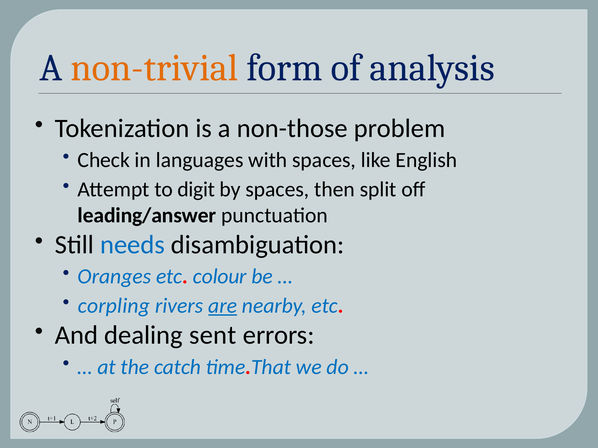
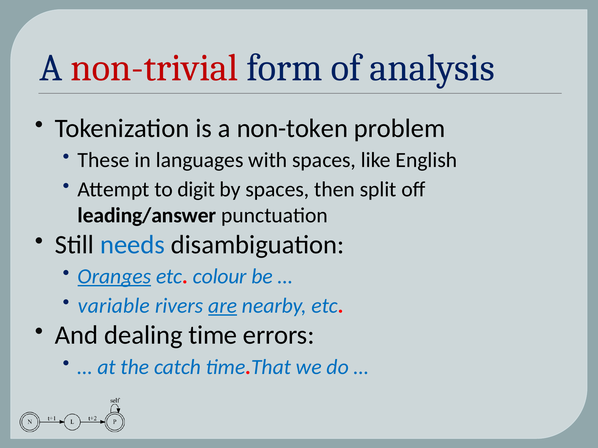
non-trivial colour: orange -> red (154, 68)
non-those: non-those -> non-token (292, 128)
Check: Check -> These (104, 160)
Oranges underline: none -> present (114, 277)
corpling: corpling -> variable (114, 306)
sent: sent -> time (213, 335)
